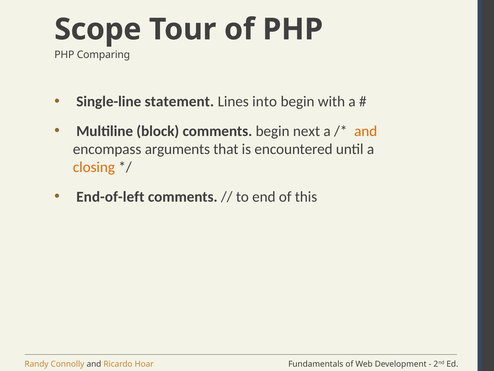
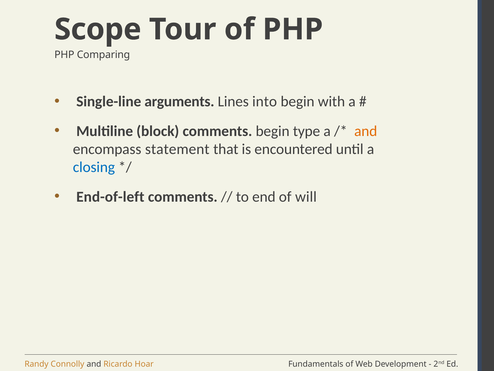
statement: statement -> arguments (179, 102)
next: next -> type (307, 131)
arguments: arguments -> statement (177, 149)
closing colour: orange -> blue (94, 167)
this: this -> will (306, 196)
